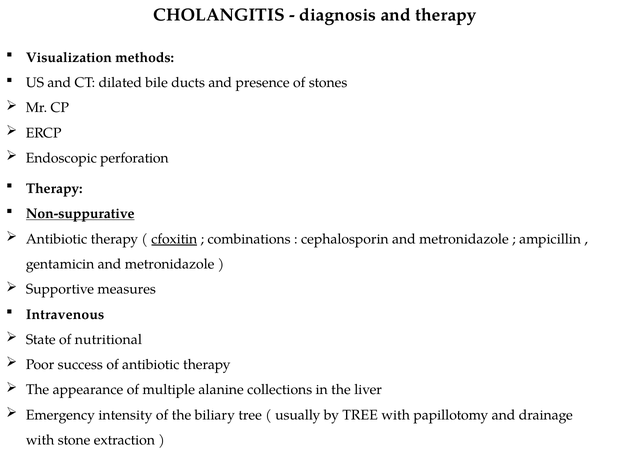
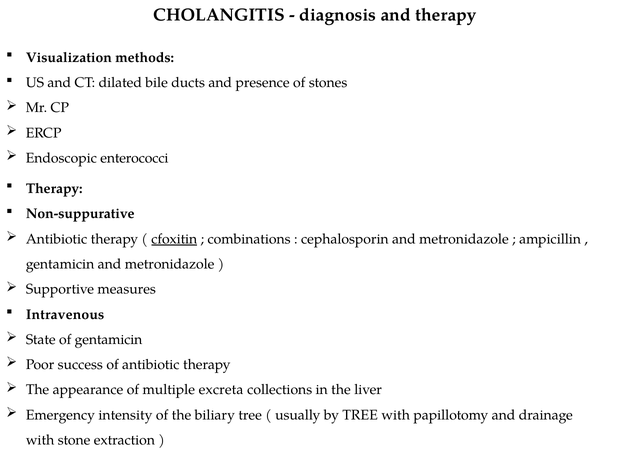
perforation: perforation -> enterococci (134, 158)
Non-suppurative underline: present -> none (80, 214)
of nutritional: nutritional -> gentamicin (109, 340)
alanine: alanine -> excreta (221, 390)
